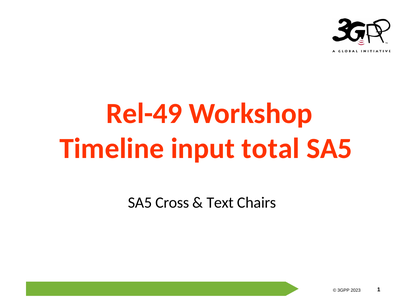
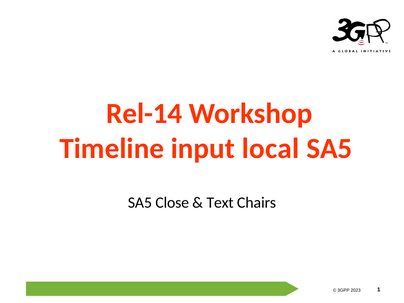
Rel-49: Rel-49 -> Rel-14 (144, 113)
total: total -> local (271, 149)
Cross: Cross -> Close (172, 203)
